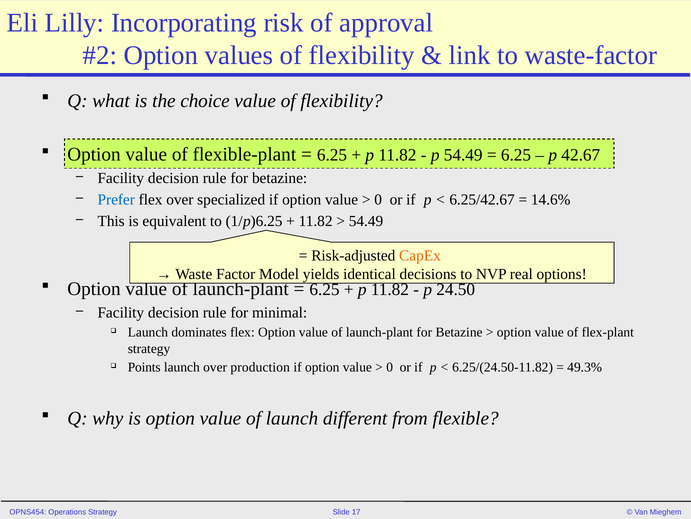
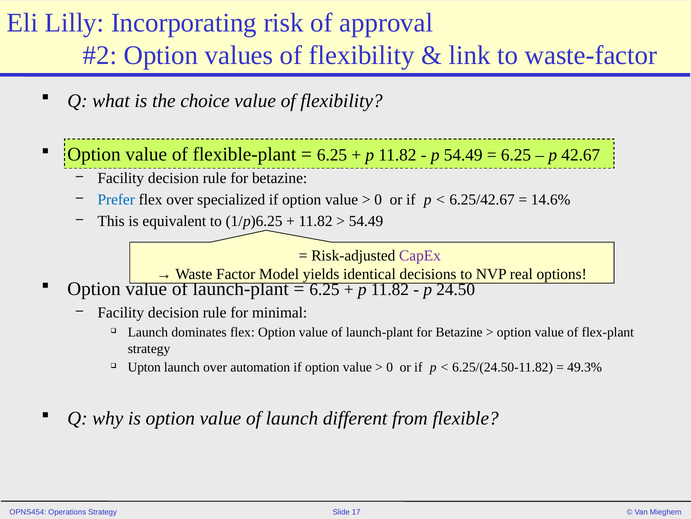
CapEx colour: orange -> purple (420, 256)
Points: Points -> Upton (144, 367)
production: production -> automation (260, 367)
